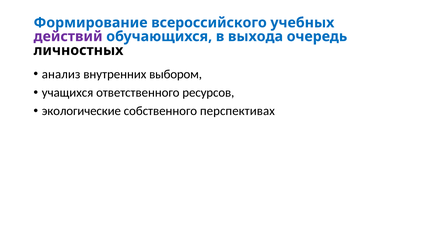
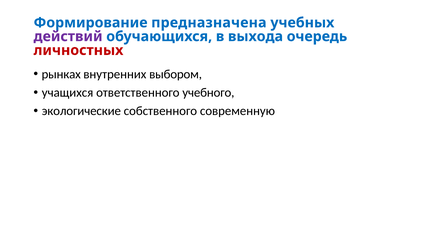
всероссийского: всероссийского -> предназначена (209, 23)
личностных colour: black -> red (78, 50)
анализ: анализ -> рынках (61, 74)
ресурсов: ресурсов -> учебного (208, 93)
перспективах: перспективах -> современную (237, 111)
